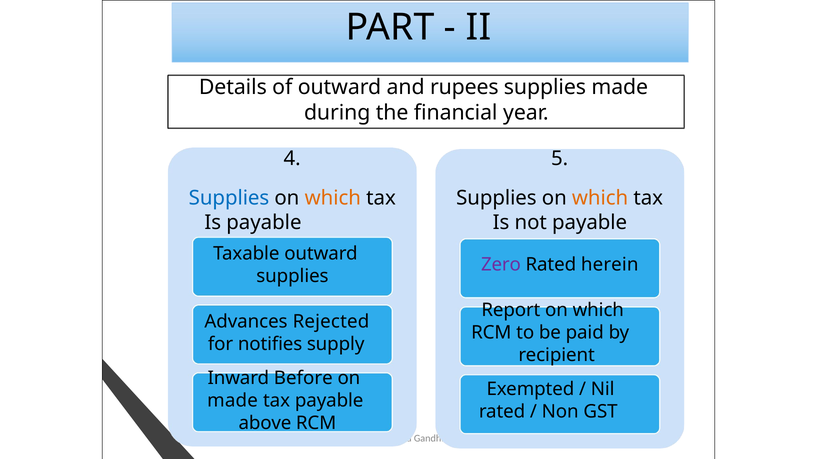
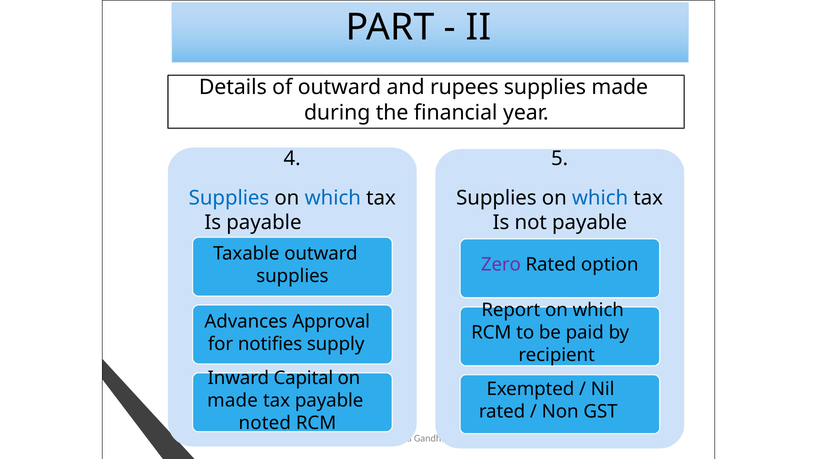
which colour: orange -> blue (333, 198)
which colour: orange -> blue (600, 198)
herein: herein -> option (610, 265)
Rejected: Rejected -> Approval (331, 322)
Before: Before -> Capital (303, 378)
above: above -> noted (265, 423)
